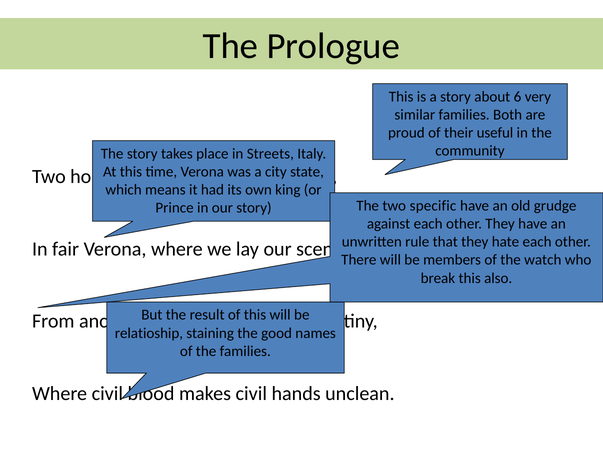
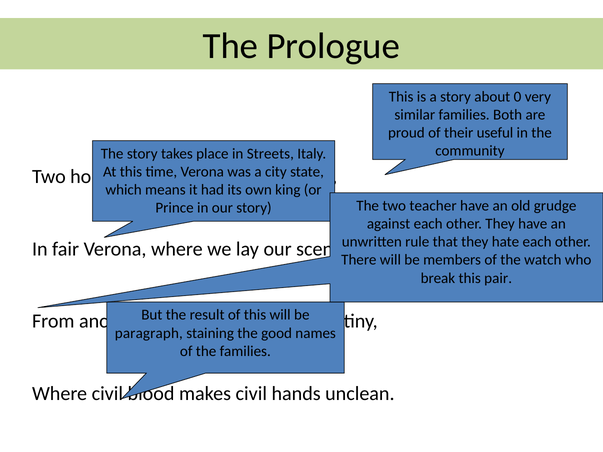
6: 6 -> 0 (518, 97)
specific: specific -> teacher (433, 206)
also: also -> pair (498, 278)
relatioship: relatioship -> paragraph (149, 333)
